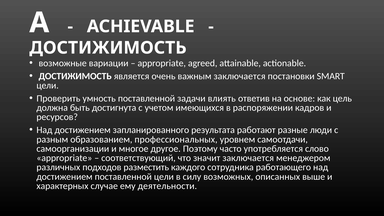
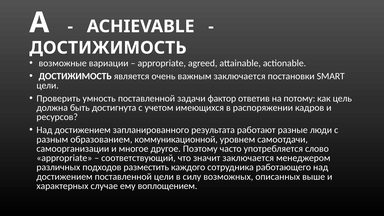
влиять: влиять -> фактор (222, 98)
основе: основе -> потому (299, 98)
профессиональных: профессиональных -> коммуникационной (176, 139)
деятельности: деятельности -> воплощением (167, 186)
